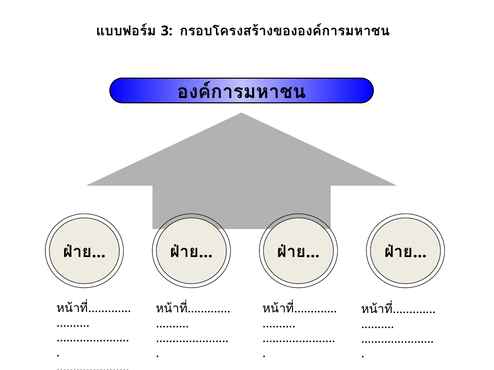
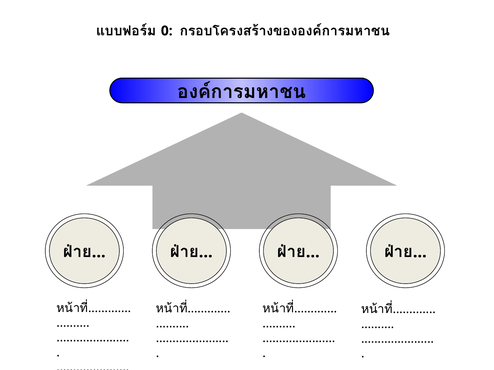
3: 3 -> 0 (167, 31)
